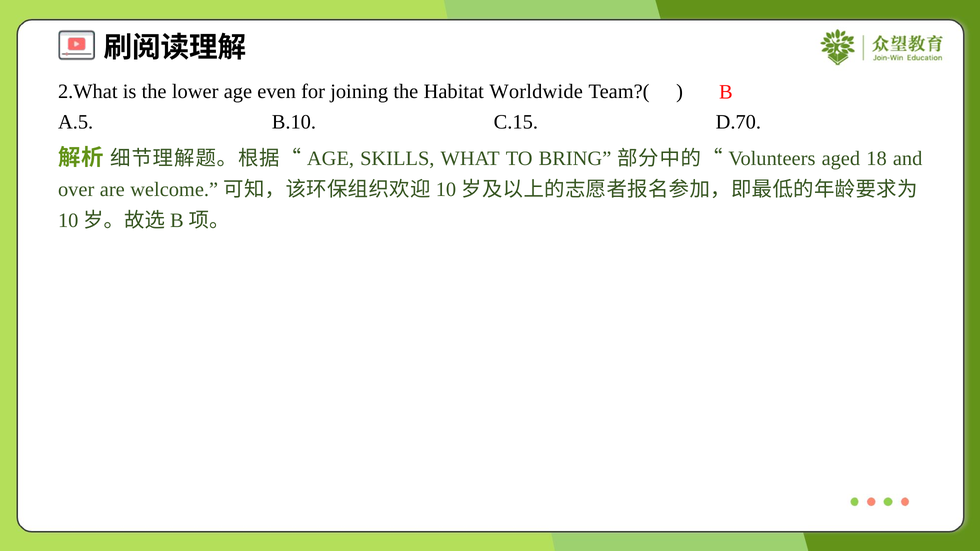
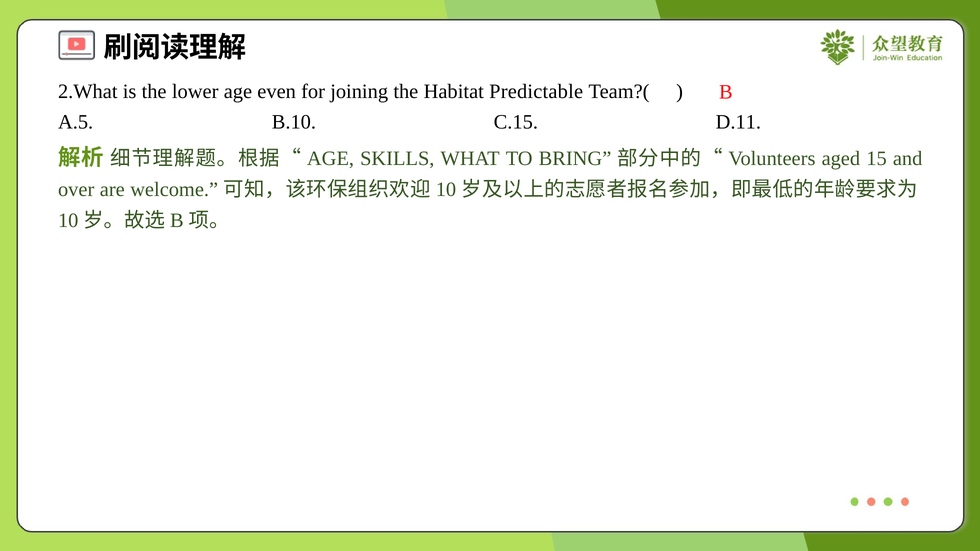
Worldwide: Worldwide -> Predictable (536, 92)
D.70: D.70 -> D.11 (738, 122)
18: 18 -> 15 (877, 159)
